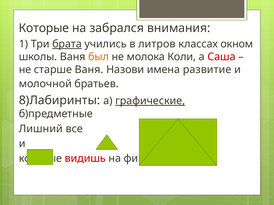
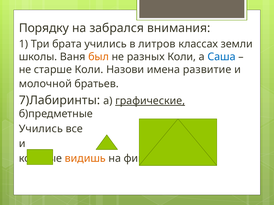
Которые: Которые -> Порядку (44, 28)
брата underline: present -> none (67, 44)
окном: окном -> земли (237, 44)
молока: молока -> разных (146, 57)
Саша colour: red -> blue (221, 57)
старше Ваня: Ваня -> Коли (89, 70)
8)Лабиринты: 8)Лабиринты -> 7)Лабиринты (59, 101)
Лишний: Лишний -> Учились (41, 129)
видишь colour: red -> orange (85, 159)
